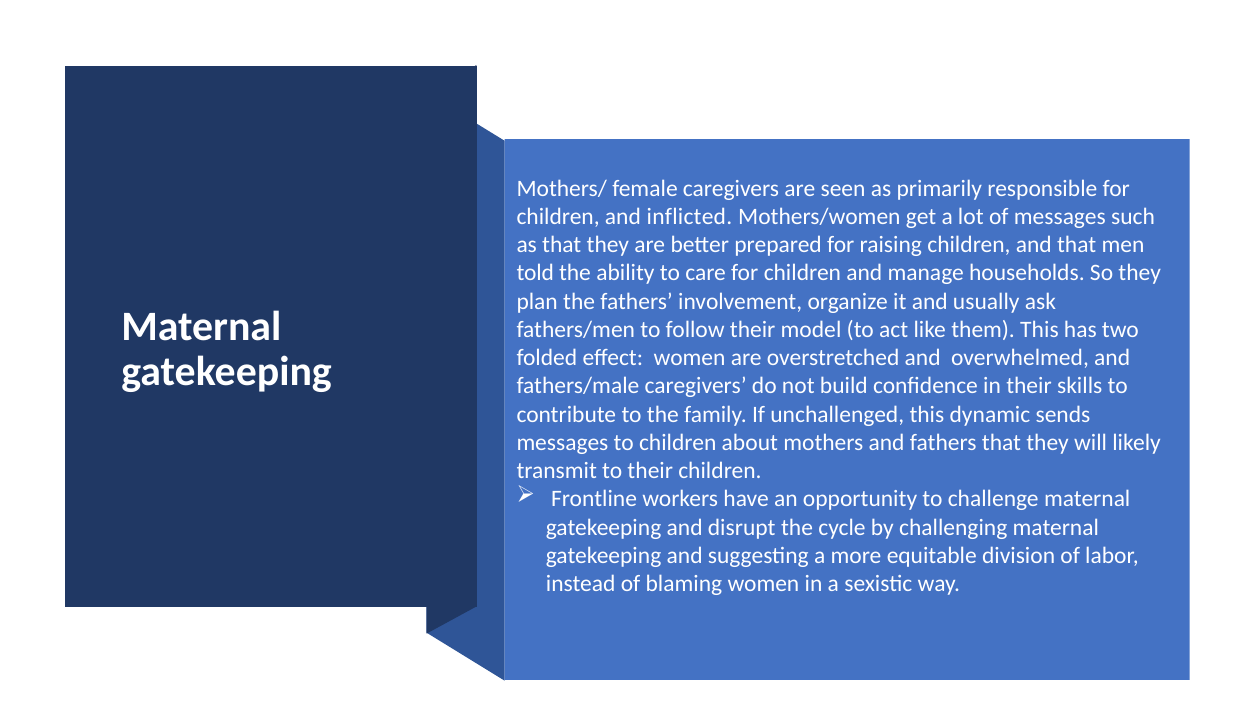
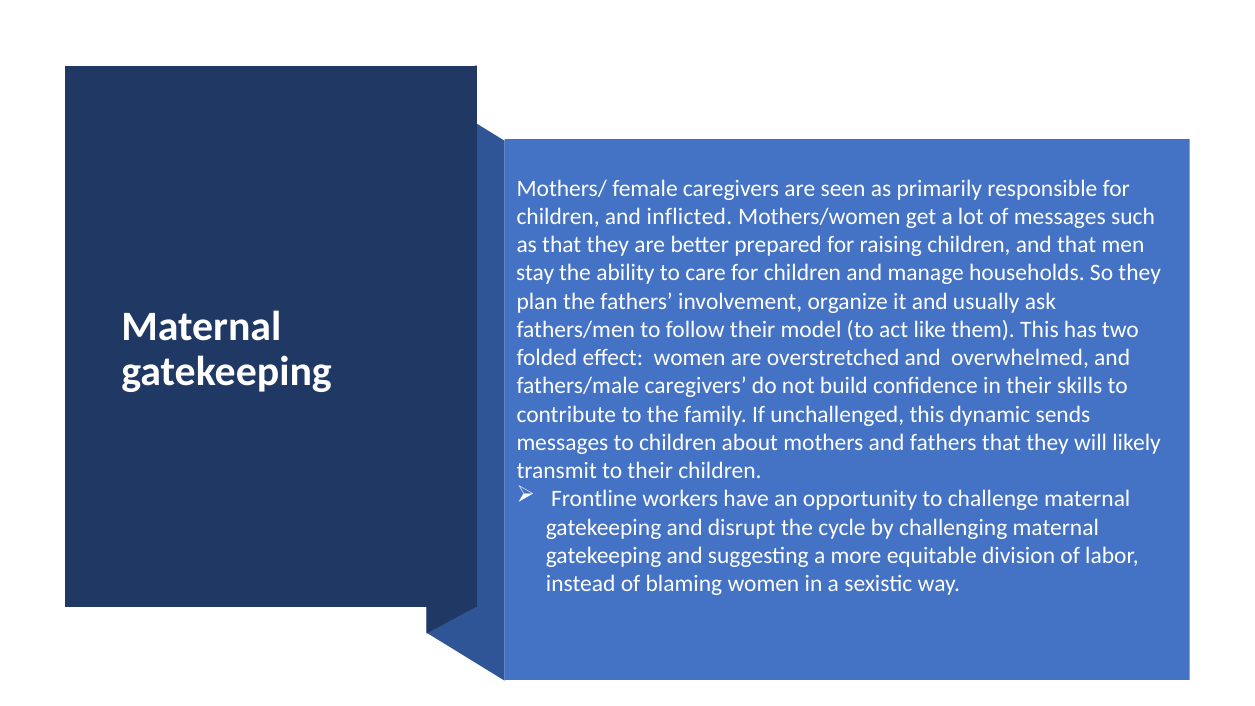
told: told -> stay (535, 273)
